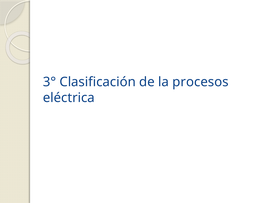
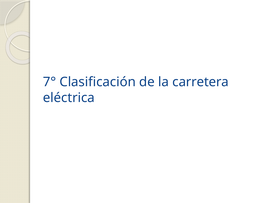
3°: 3° -> 7° (49, 82)
procesos: procesos -> carretera (201, 82)
